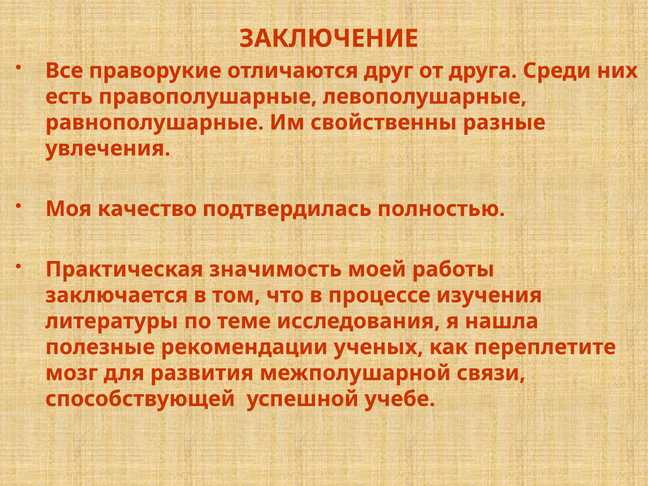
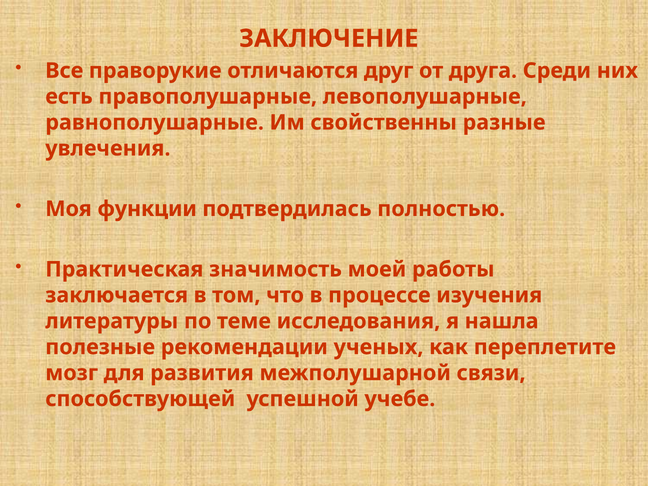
качество: качество -> функции (147, 209)
